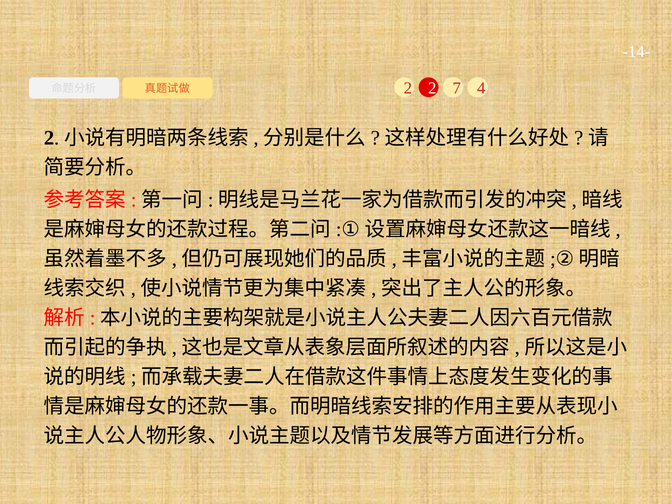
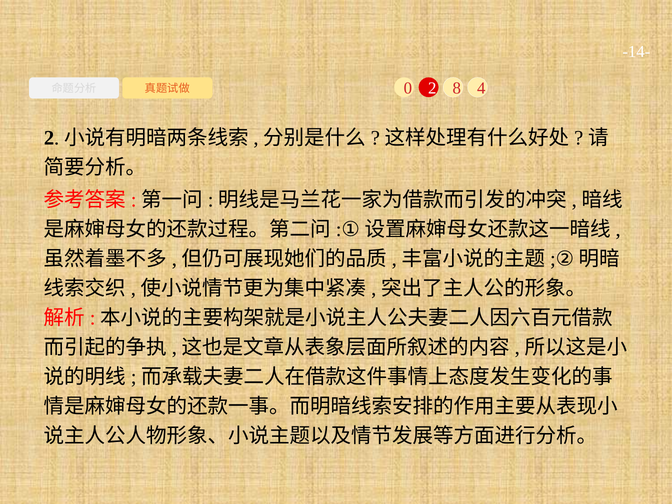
2: 2 -> 0 (408, 88)
7: 7 -> 8 (457, 88)
